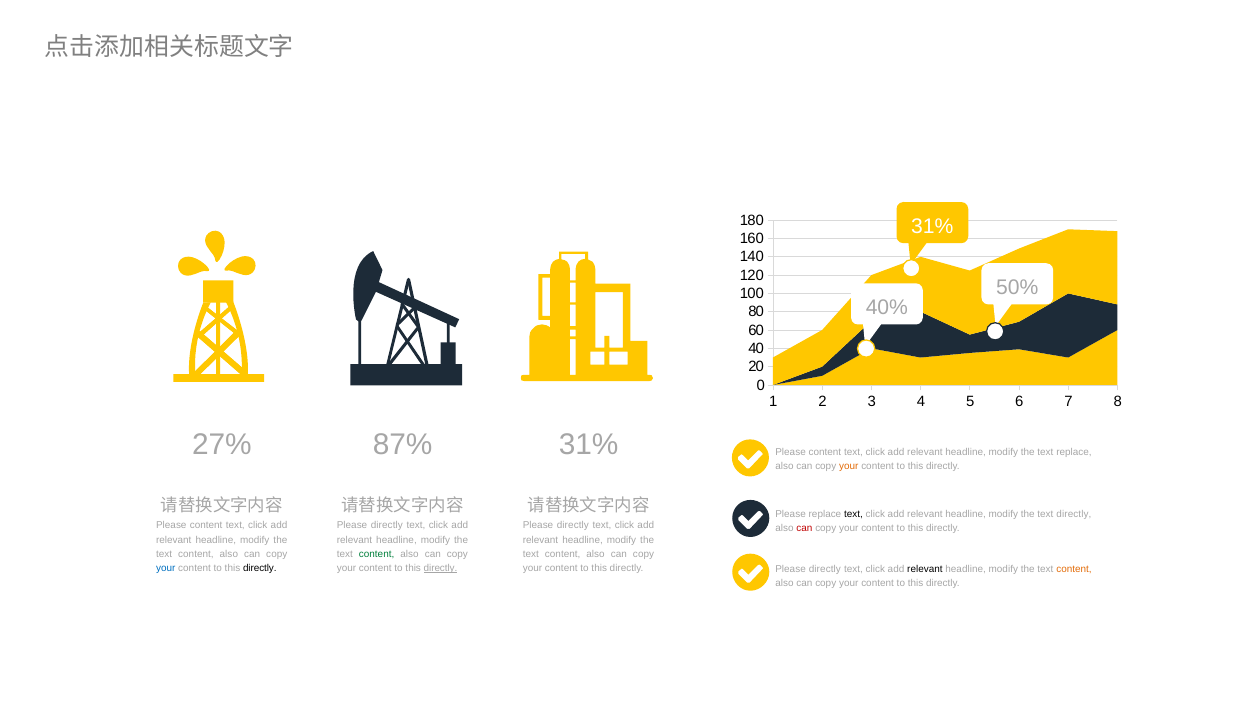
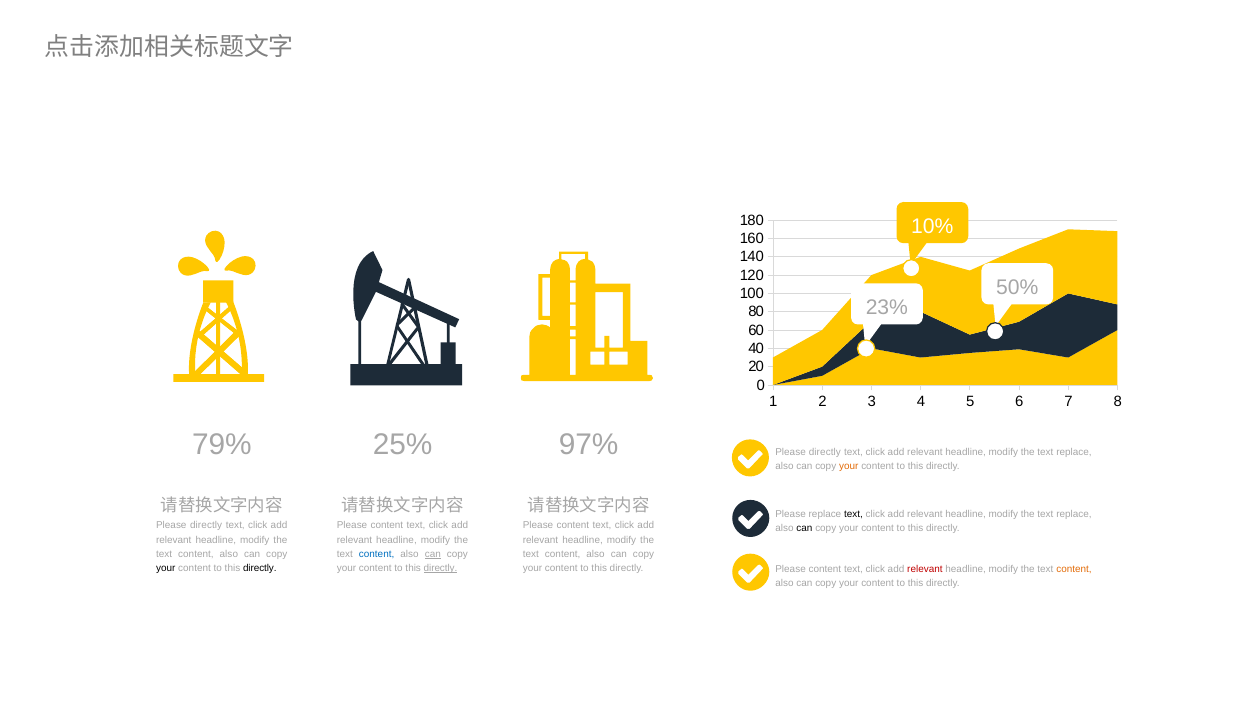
31%: 31% -> 10% (932, 226)
40%: 40% -> 23% (887, 308)
27%: 27% -> 79% (222, 444)
87%: 87% -> 25% (403, 444)
31%: 31% -> 97% (589, 444)
content: content -> directly (825, 452)
directly: directly -> replace (1074, 514)
content: content -> directly (206, 525)
directly: directly -> content (387, 525)
directly: directly -> content (573, 525)
can colour: red -> black (804, 528)
content colour: green -> blue (377, 554)
can underline: none -> present (433, 554)
your colour: blue -> black (166, 568)
directly: directly -> content (825, 569)
relevant colour: black -> red (925, 569)
